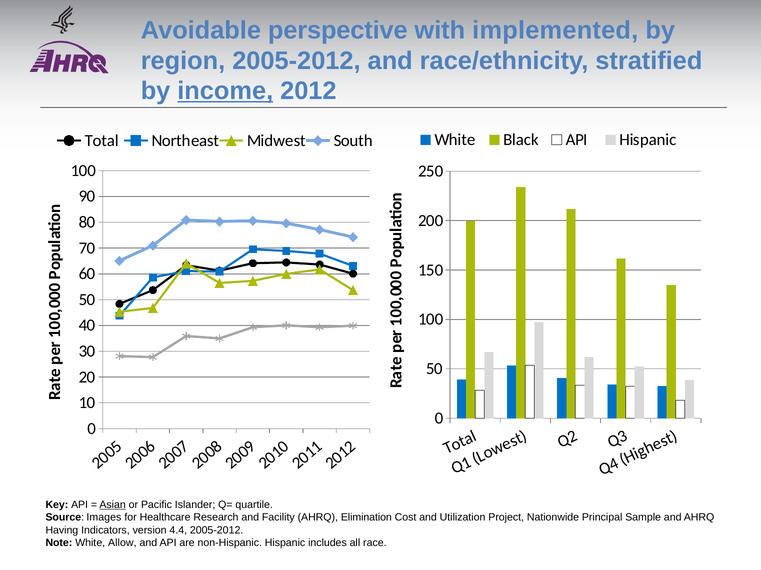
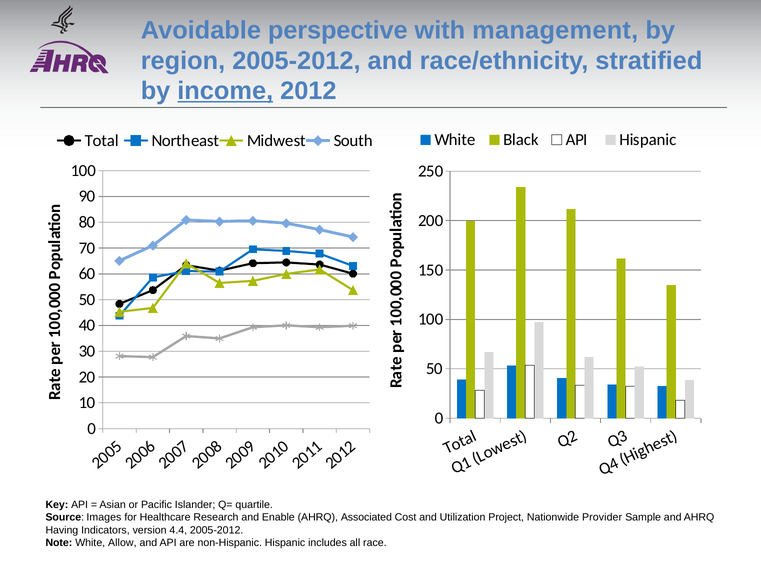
implemented: implemented -> management (555, 30)
Asian underline: present -> none (113, 505)
Facility: Facility -> Enable (278, 518)
Elimination: Elimination -> Associated (366, 518)
Principal: Principal -> Provider (602, 518)
